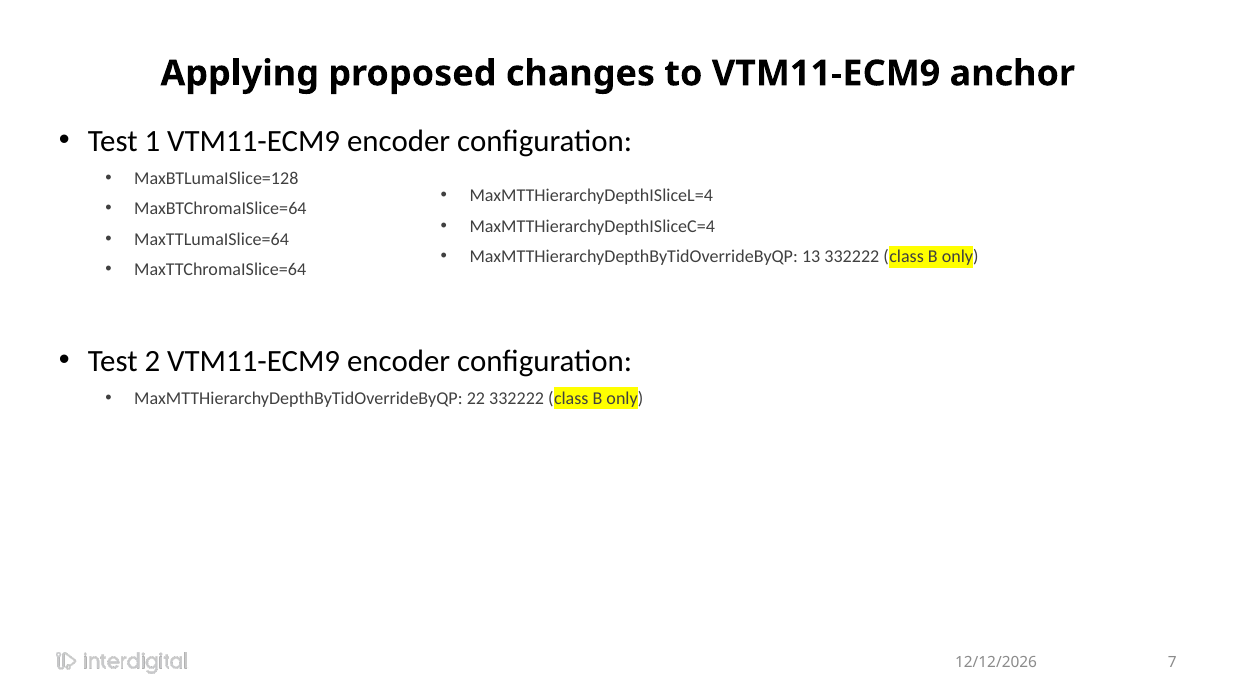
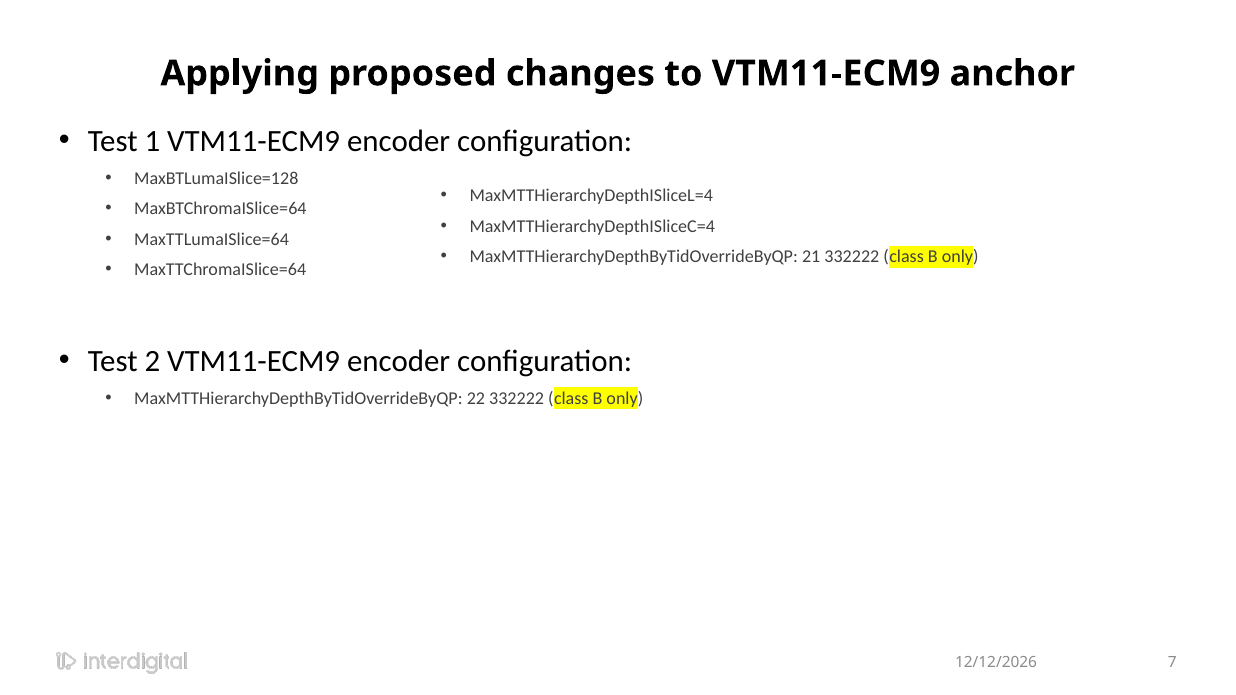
13: 13 -> 21 (811, 257)
